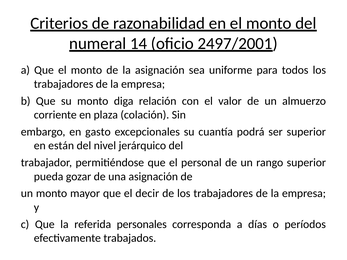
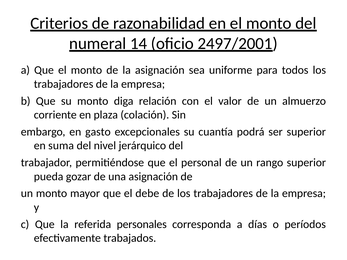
están: están -> suma (61, 146)
decir: decir -> debe (147, 194)
